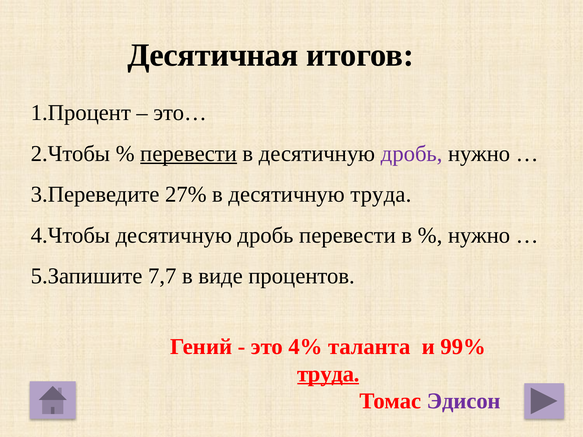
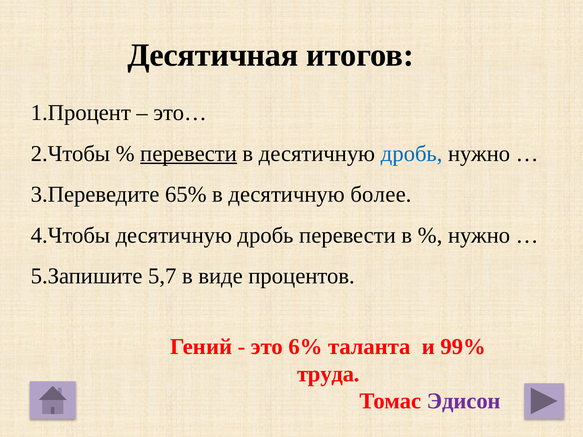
дробь colour: purple -> blue (412, 154)
27%: 27% -> 65% (186, 195)
десятичную труда: труда -> более (381, 195)
7,7: 7,7 -> 5,7 (162, 276)
4%: 4% -> 6% (305, 347)
труда underline: present -> none (328, 374)
